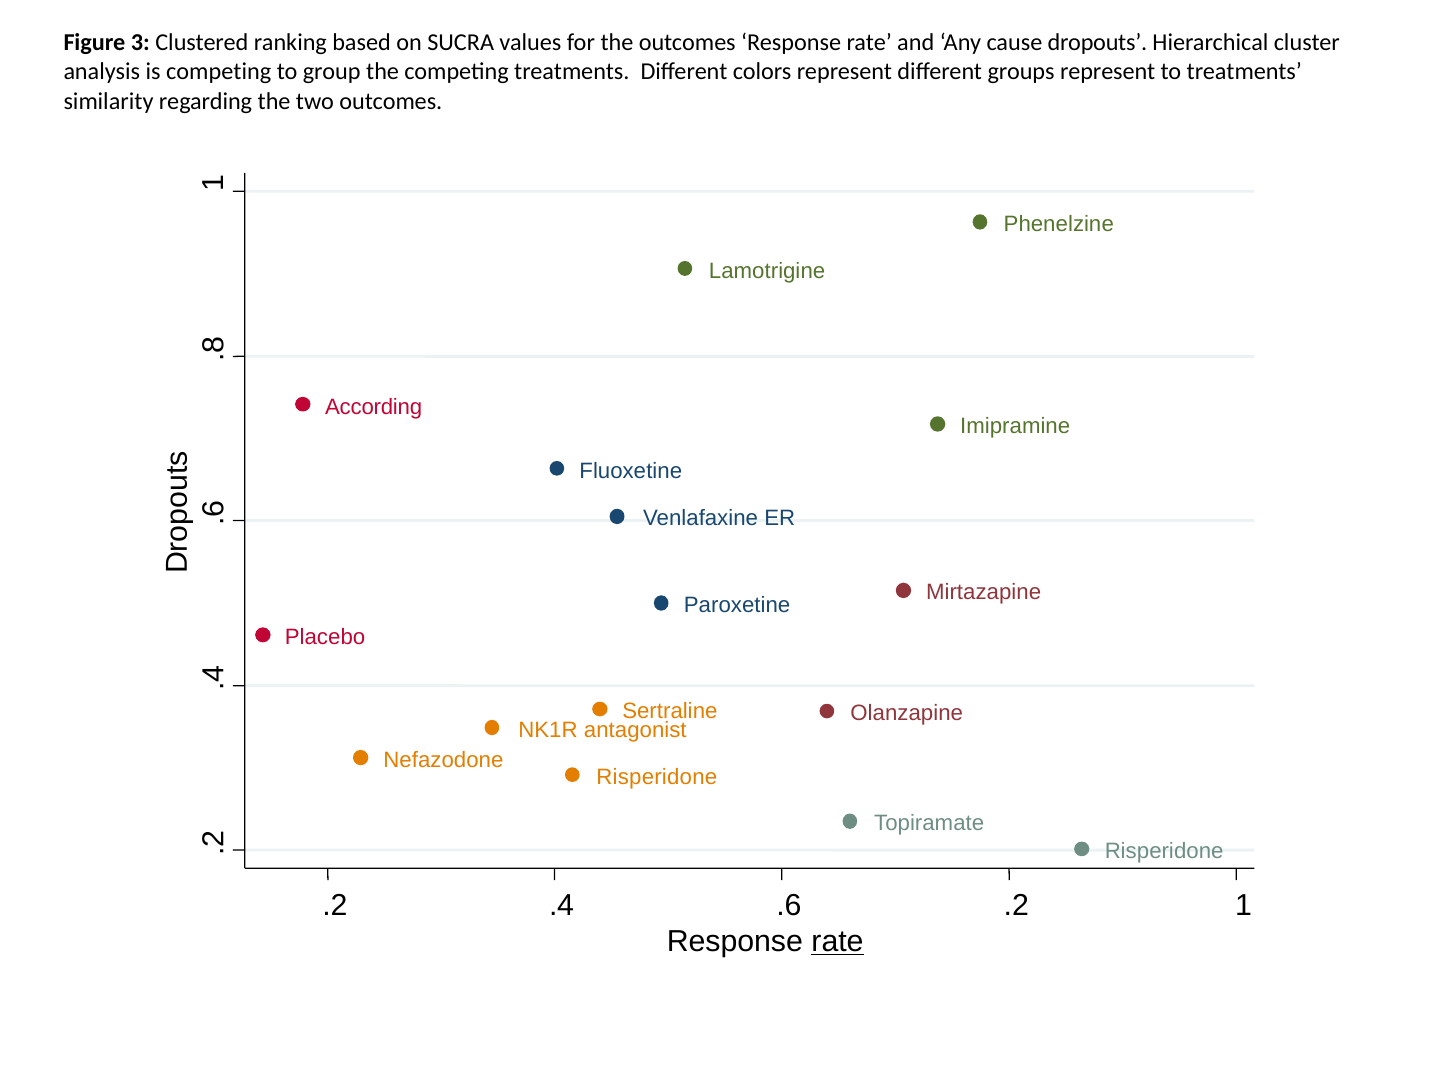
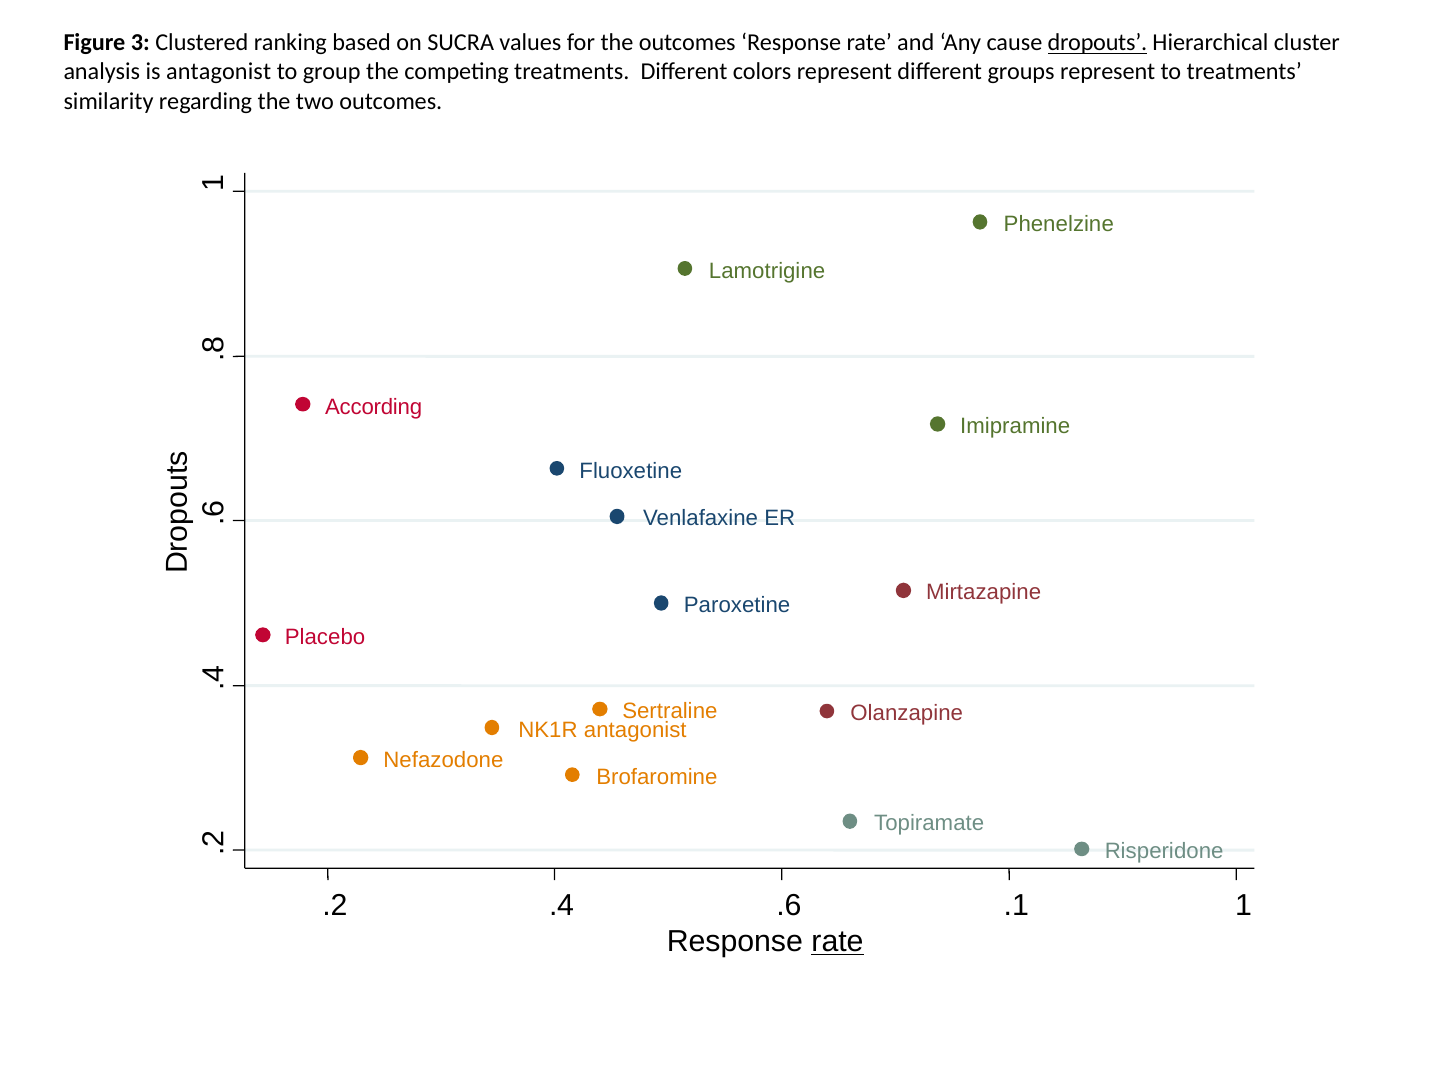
dropouts underline: none -> present (1097, 43)
is competing: competing -> antagonist (219, 72)
Risperidone: Risperidone -> Brofaromine (657, 777)
.6 .2: .2 -> .1 (1016, 906)
